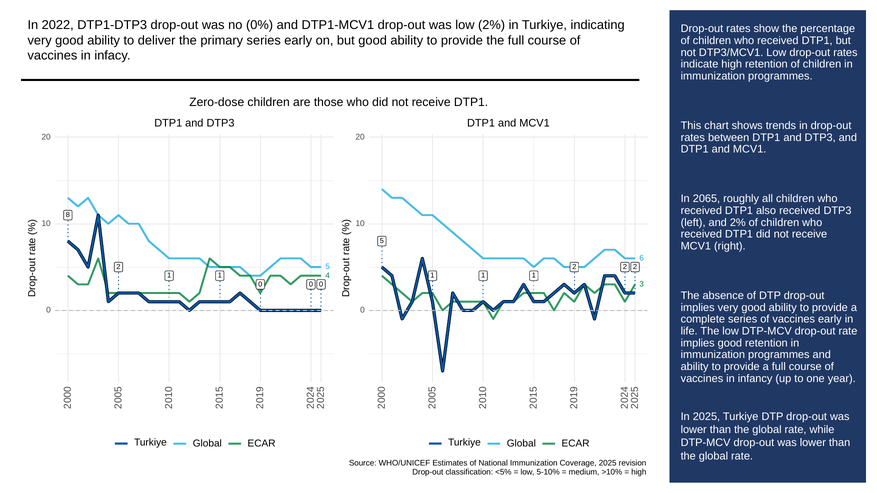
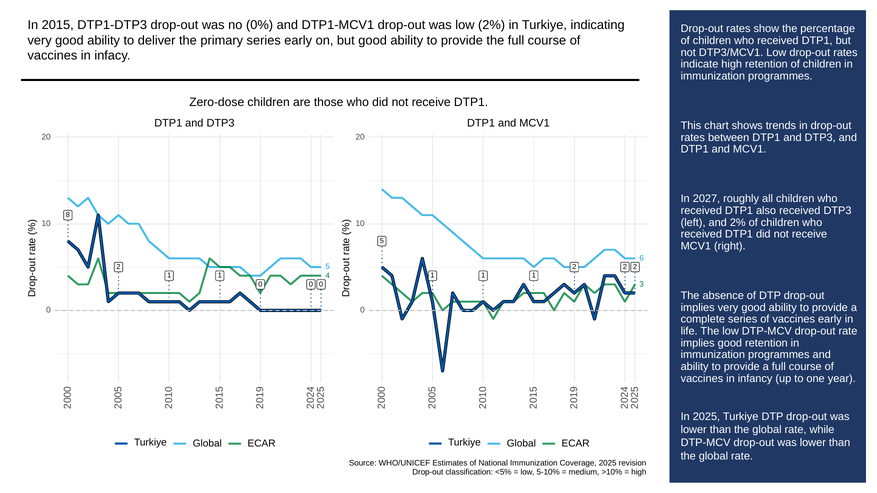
2022: 2022 -> 2015 (58, 25)
2065: 2065 -> 2027 (706, 199)
